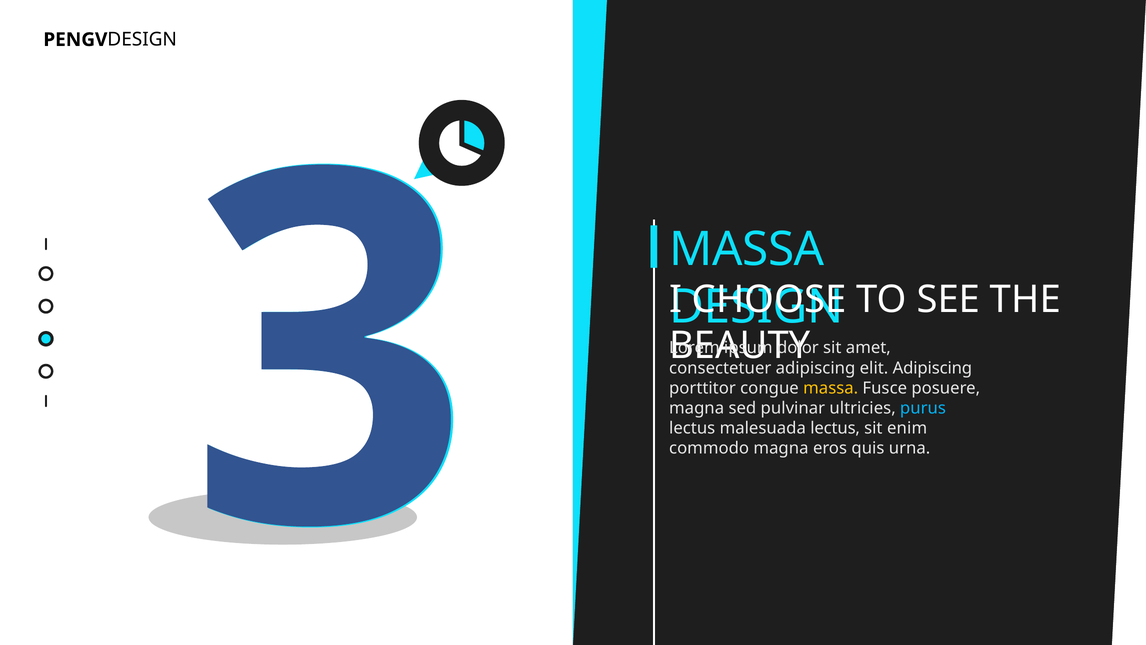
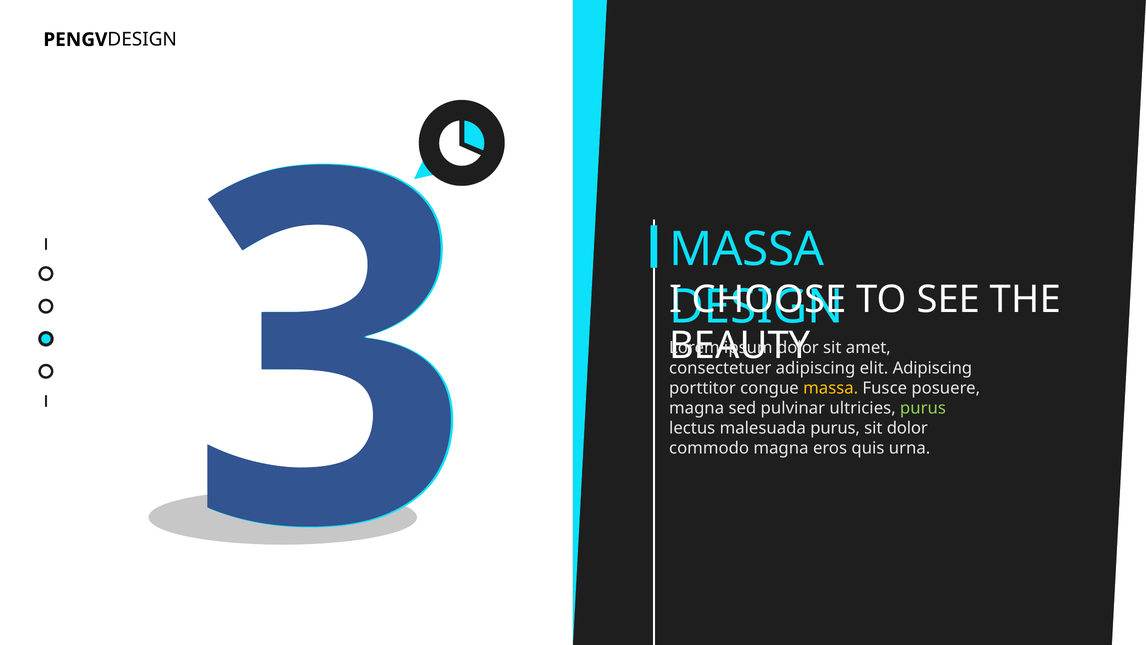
purus colour: light blue -> light green (923, 408)
malesuada lectus: lectus -> purus (835, 428)
sit enim: enim -> dolor (907, 428)
